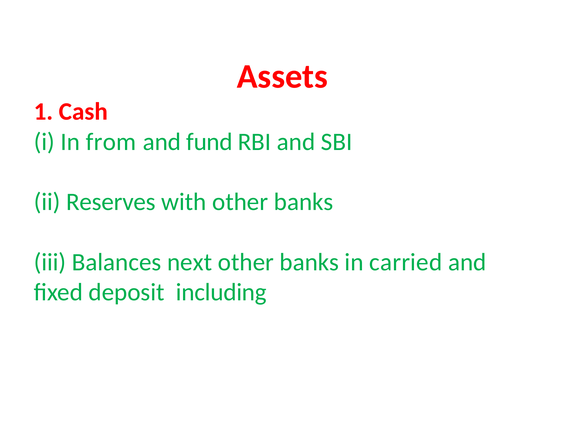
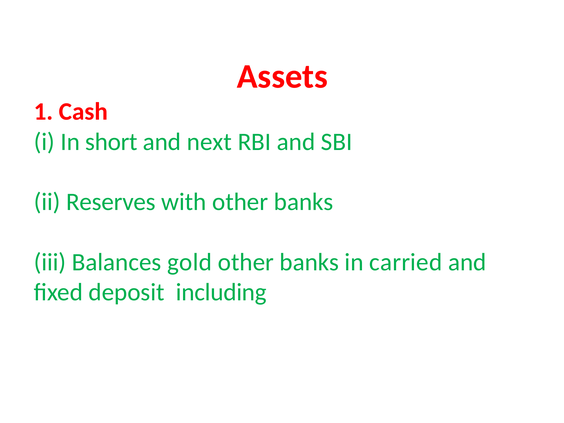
from: from -> short (111, 142)
fund: fund -> next (209, 142)
next: next -> gold (190, 262)
